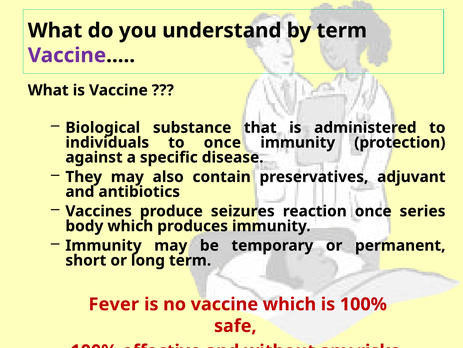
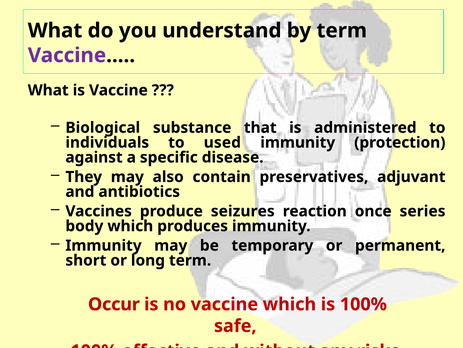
to once: once -> used (222, 142)
Fever: Fever -> Occur (114, 304)
